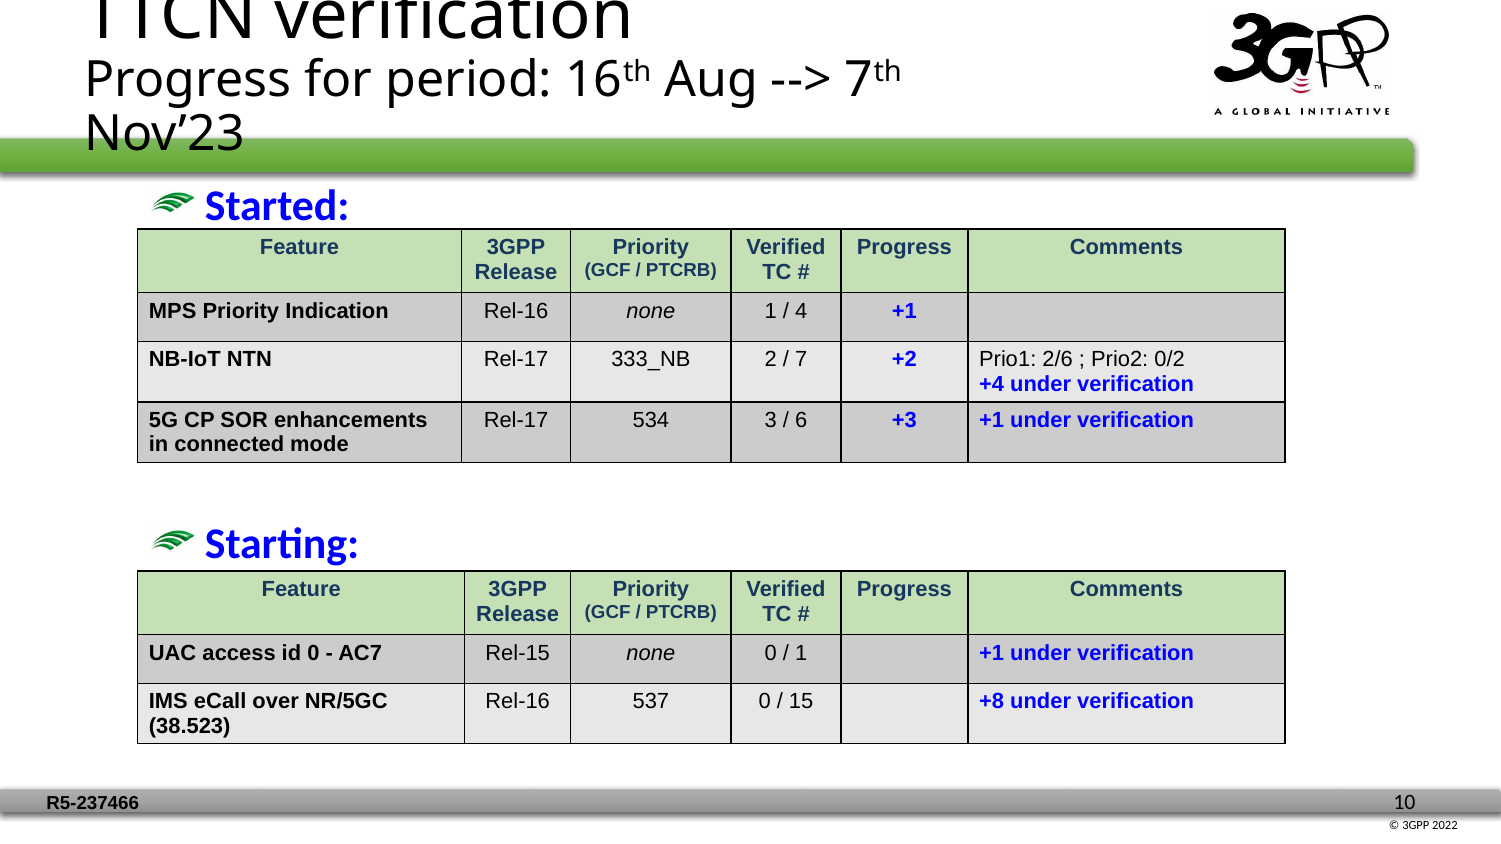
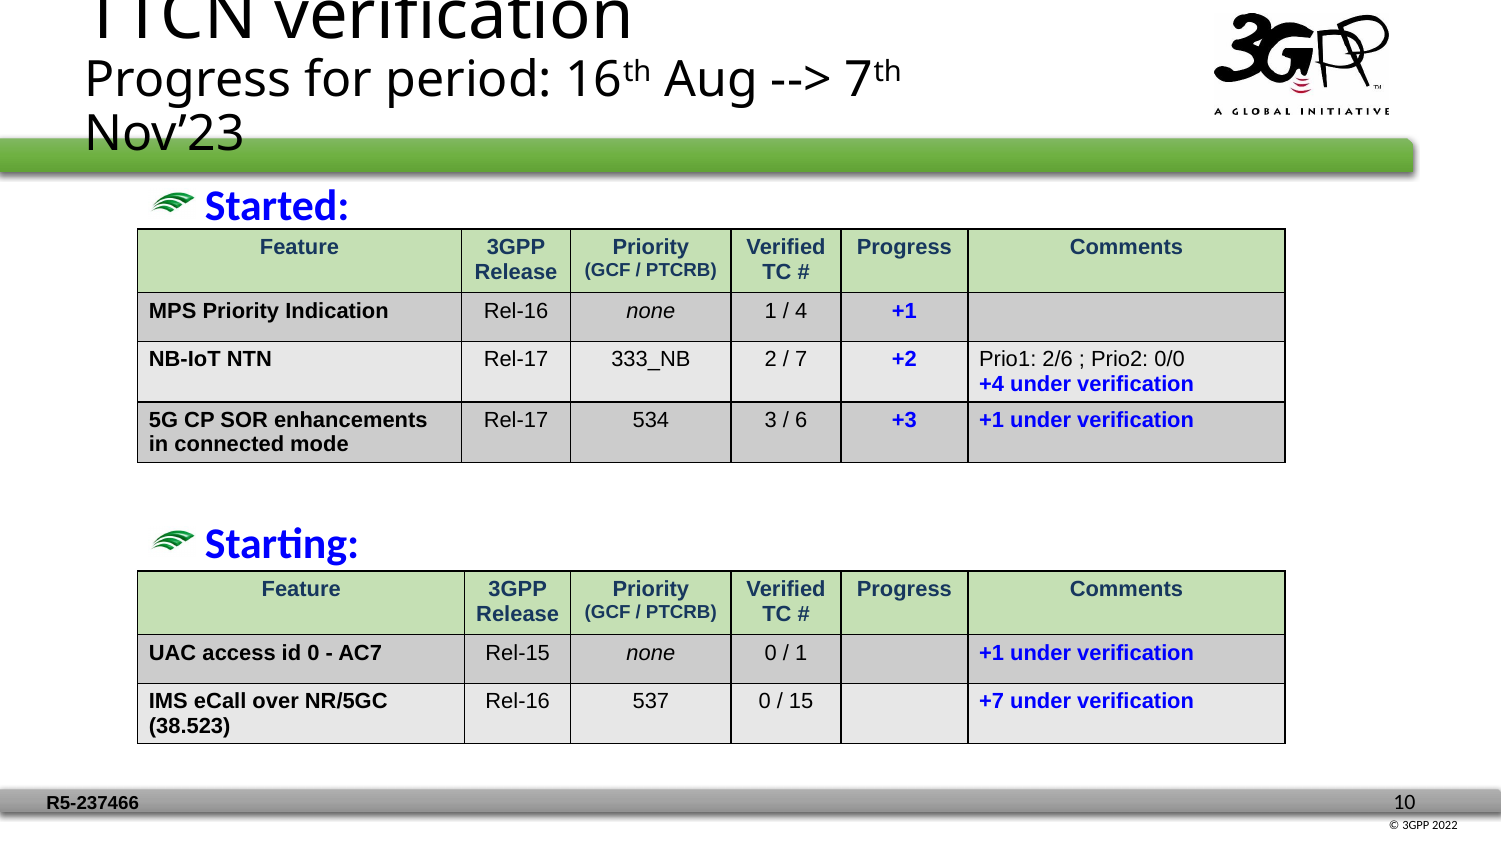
0/2: 0/2 -> 0/0 (1170, 360)
+8: +8 -> +7 (992, 702)
